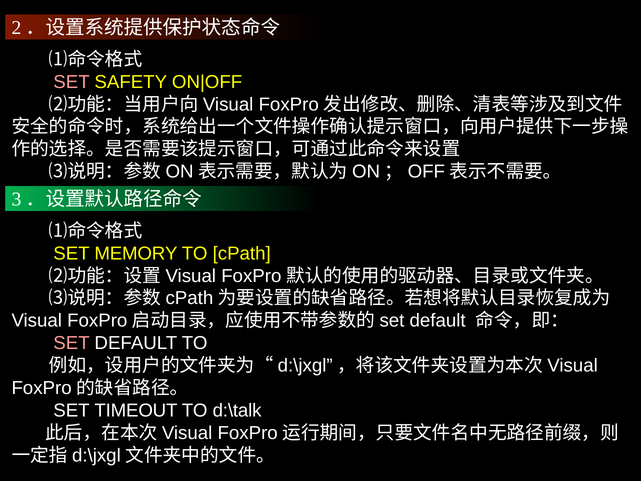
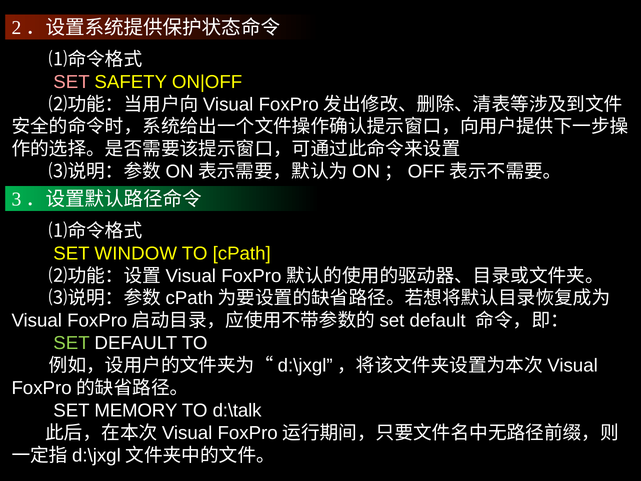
MEMORY: MEMORY -> WINDOW (136, 253)
SET colour: pink -> light green (72, 343)
TIMEOUT: TIMEOUT -> MEMORY (136, 410)
